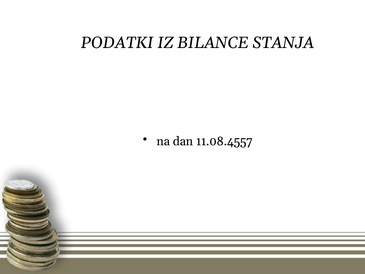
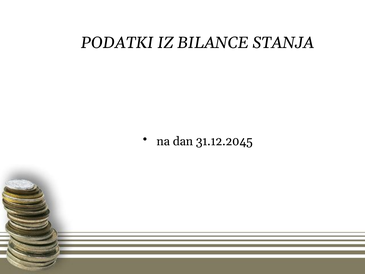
11.08.4557: 11.08.4557 -> 31.12.2045 (224, 141)
